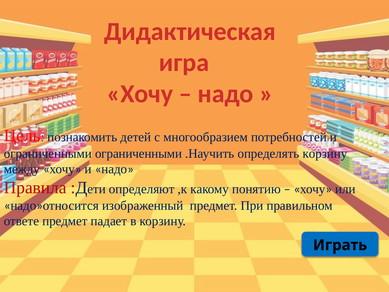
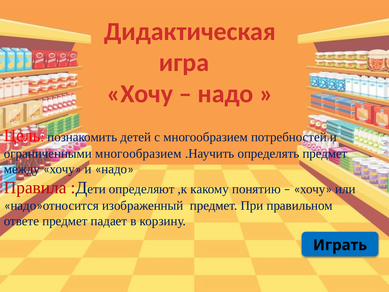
ограниченными ограниченными: ограниченными -> многообразием (138, 153)
определять корзину: корзину -> предмет (325, 153)
